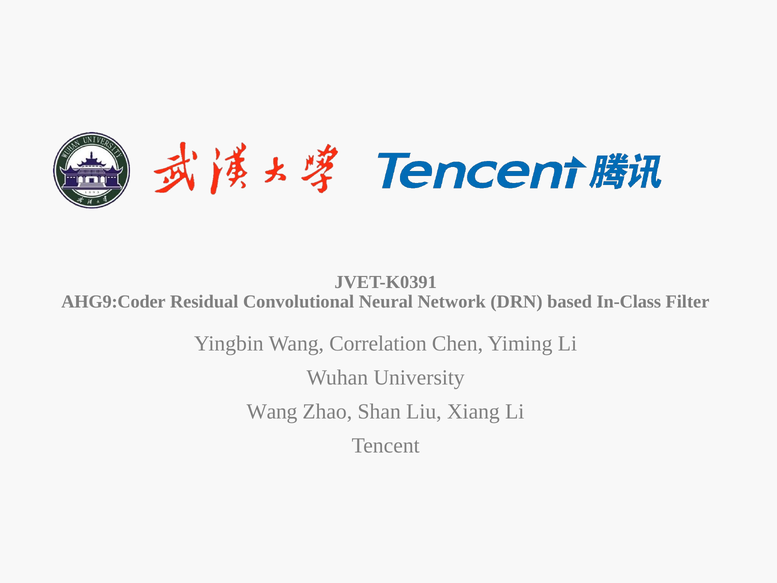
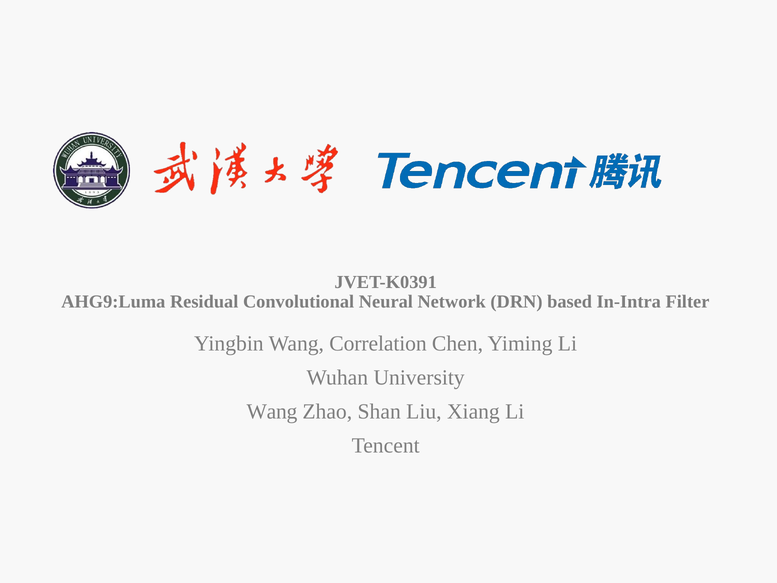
AHG9:Coder: AHG9:Coder -> AHG9:Luma (113, 302)
In-Class: In-Class -> In-Intra (629, 302)
